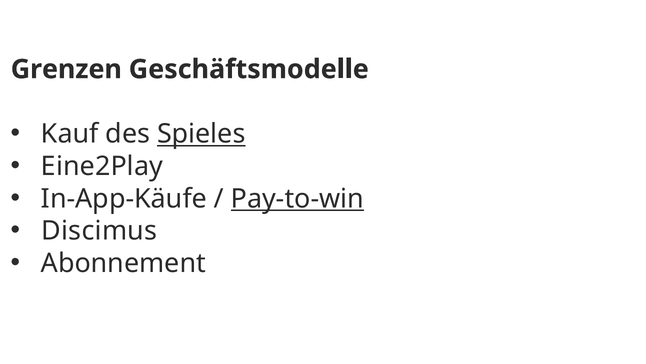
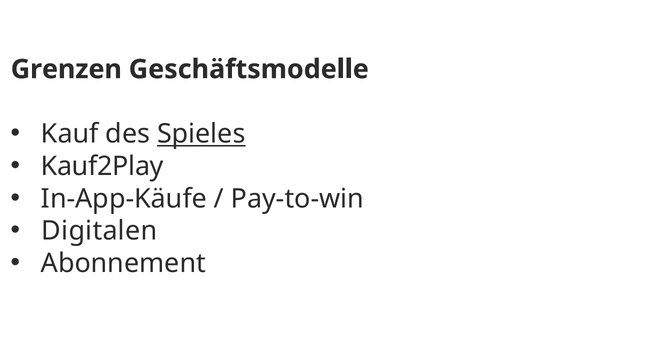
Eine2Play: Eine2Play -> Kauf2Play (102, 166)
Pay-to-win underline: present -> none (297, 198)
Discimus: Discimus -> Digitalen (99, 231)
